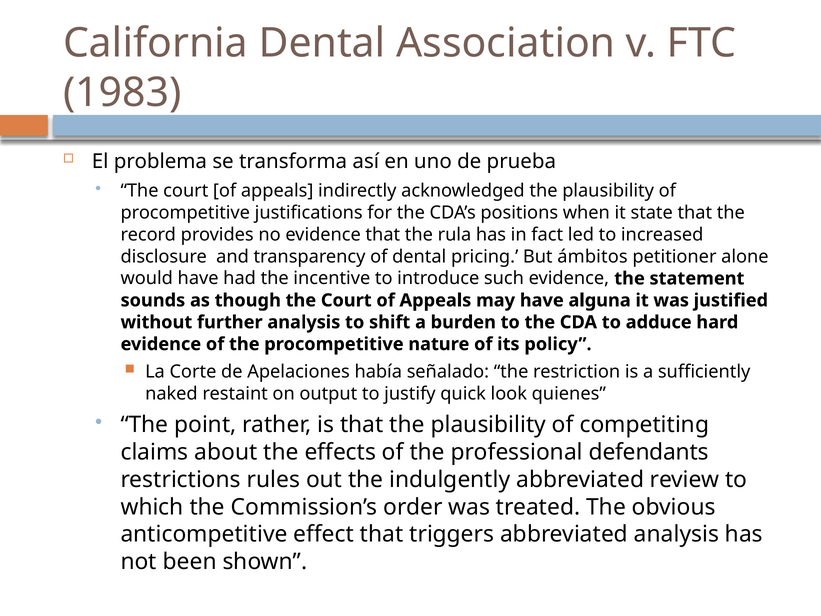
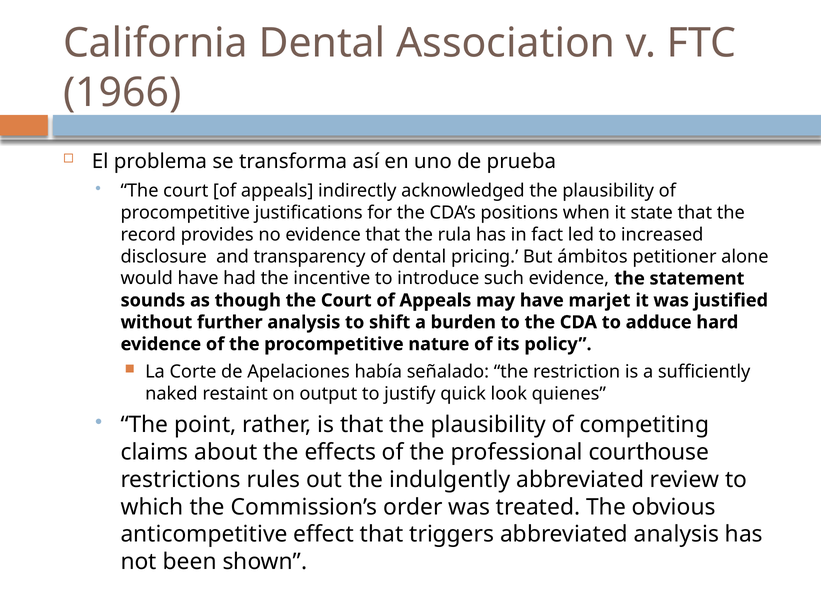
1983: 1983 -> 1966 (122, 92)
alguna: alguna -> marjet (599, 300)
defendants: defendants -> courthouse (649, 452)
